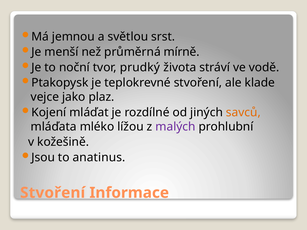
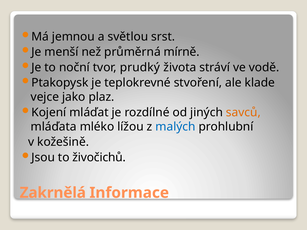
malých colour: purple -> blue (175, 127)
anatinus: anatinus -> živočichů (99, 157)
Stvoření: Stvoření -> Zakrnělá (53, 193)
